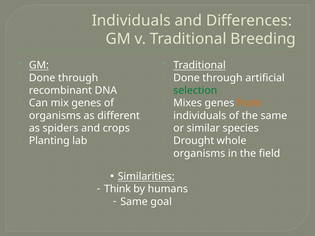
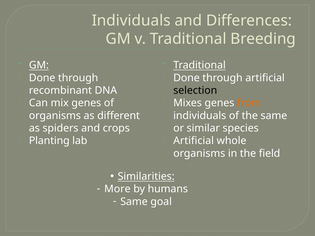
selection colour: green -> black (195, 90)
Drought: Drought -> Artificial (194, 141)
Think: Think -> More (117, 189)
